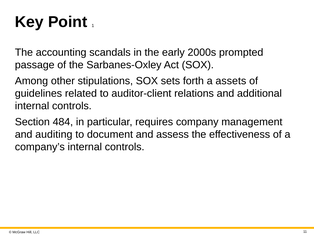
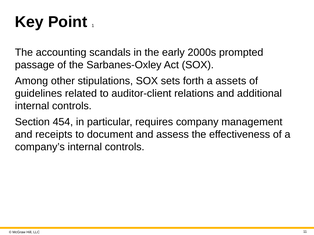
484: 484 -> 454 (63, 122)
auditing: auditing -> receipts (54, 135)
